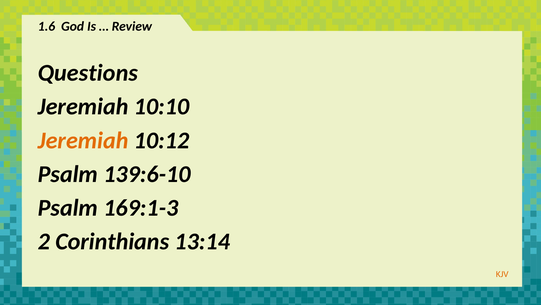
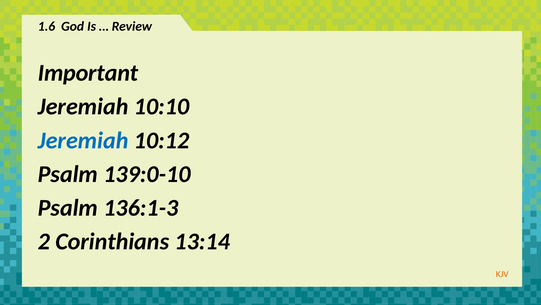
Questions: Questions -> Important (88, 73)
Jeremiah colour: orange -> blue (83, 140)
139:6-10: 139:6-10 -> 139:0-10 (147, 174)
169:1-3: 169:1-3 -> 136:1-3 (141, 208)
